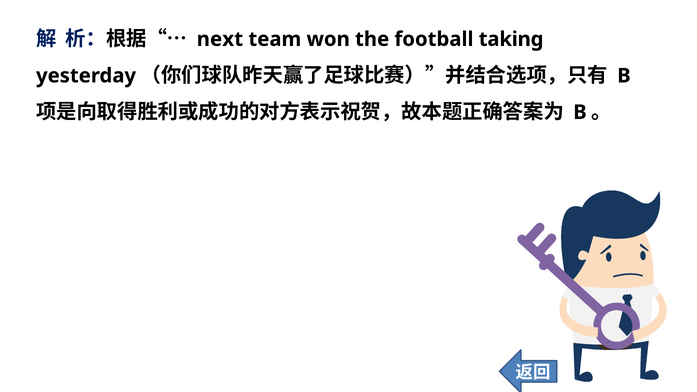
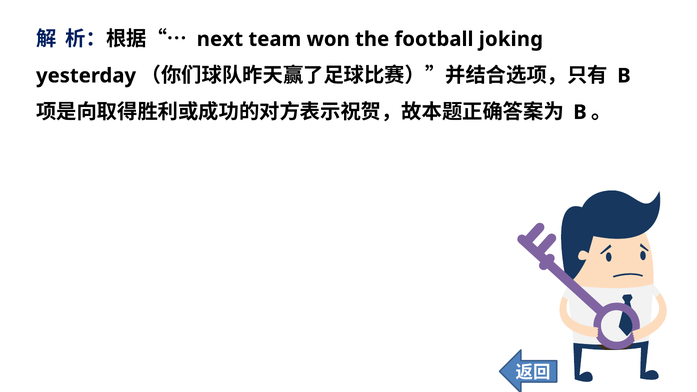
taking: taking -> joking (511, 39)
